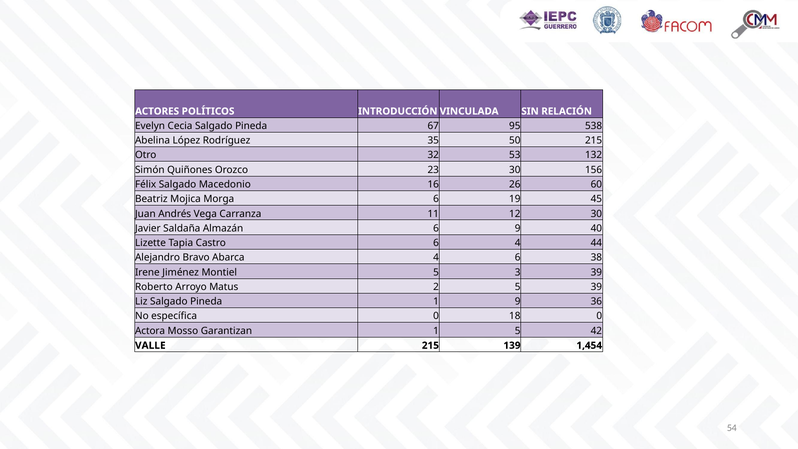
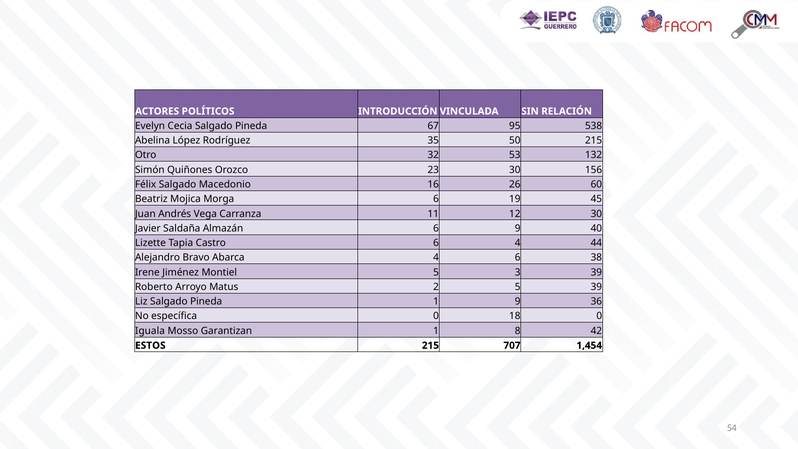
Actora: Actora -> Iguala (150, 331)
1 5: 5 -> 8 (518, 331)
VALLE: VALLE -> ESTOS (150, 345)
139: 139 -> 707 (512, 345)
